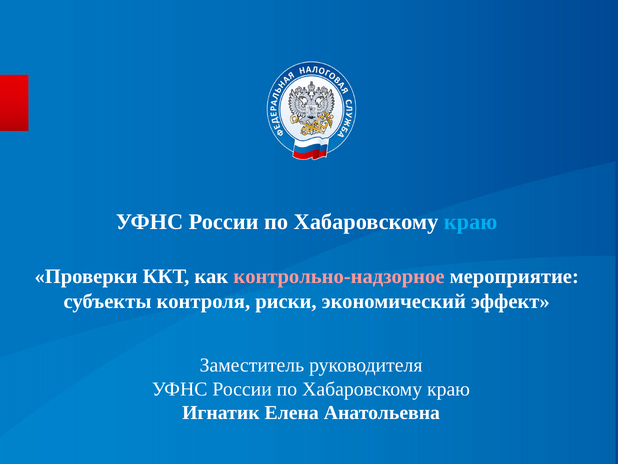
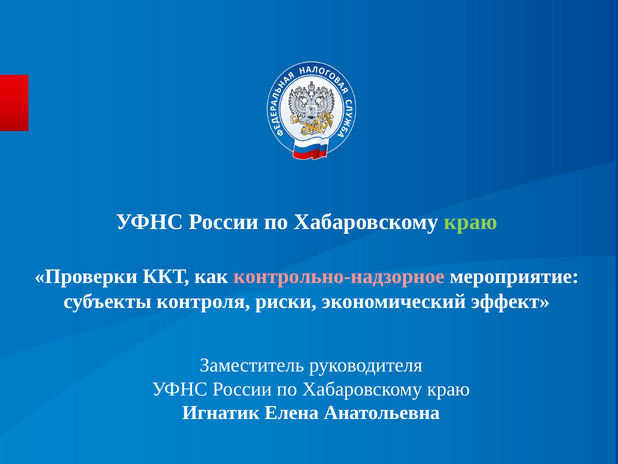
краю colour: light blue -> light green (471, 222)
